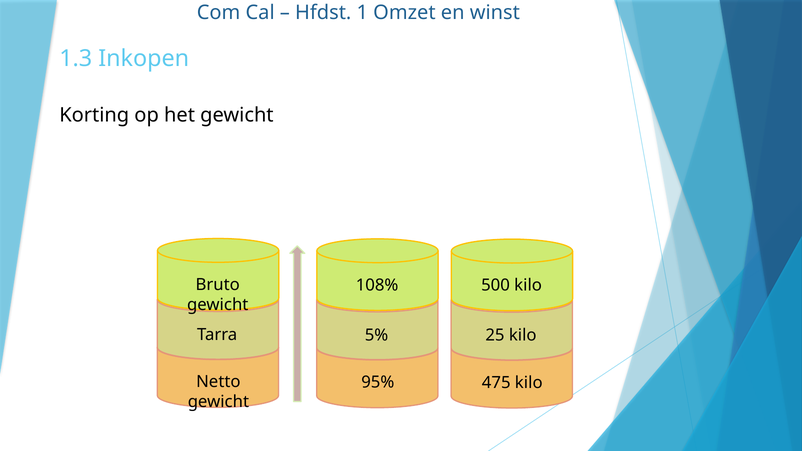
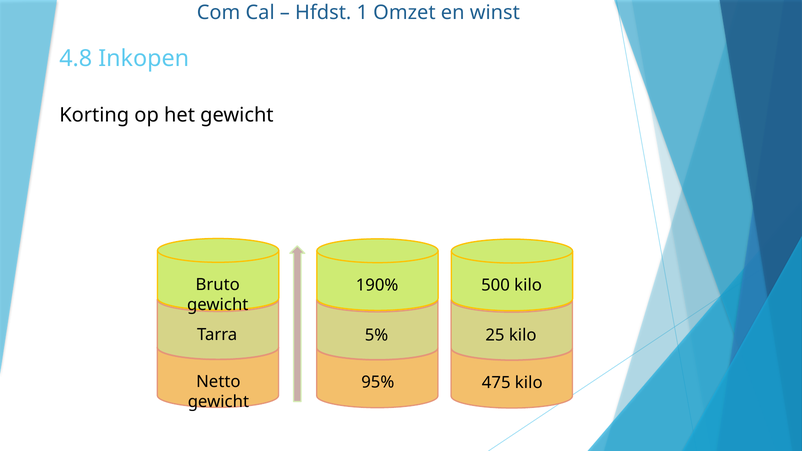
1.3: 1.3 -> 4.8 (76, 58)
108%: 108% -> 190% (377, 285)
